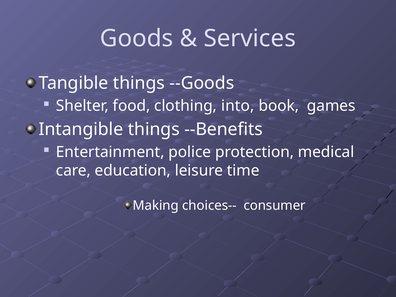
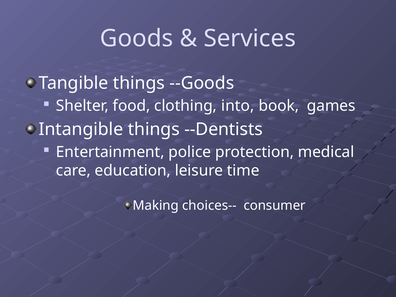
--Benefits: --Benefits -> --Dentists (224, 129)
